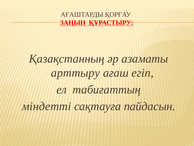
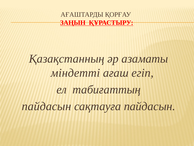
арттыру: арттыру -> міндетті (75, 73)
міндетті: міндетті -> пайдасын (46, 106)
